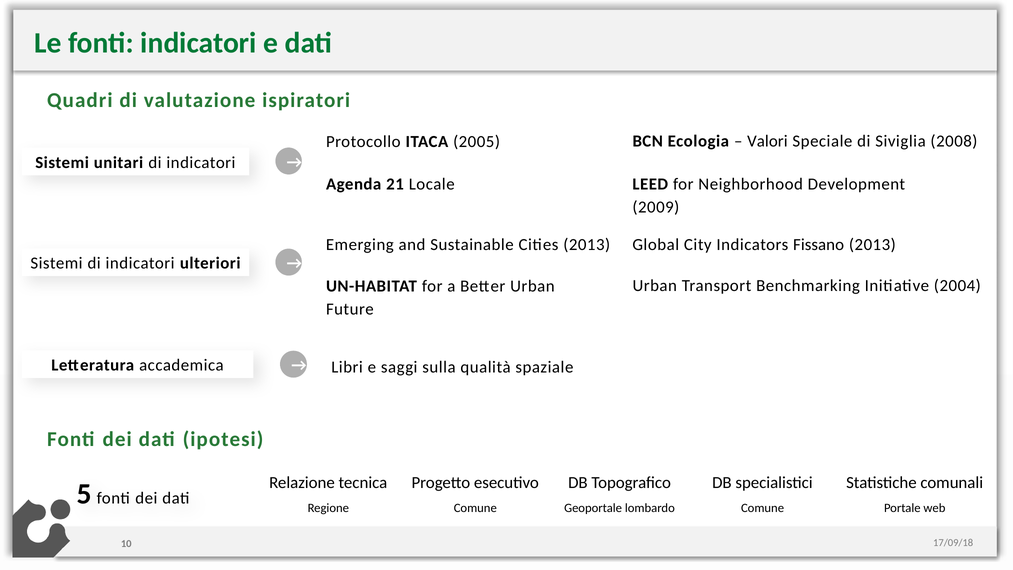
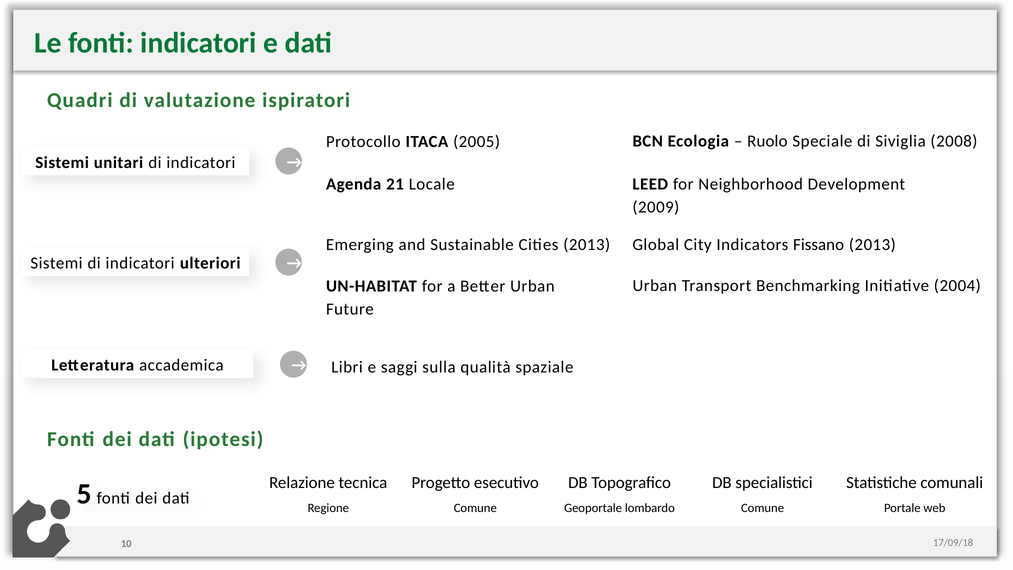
Valori: Valori -> Ruolo (767, 141)
